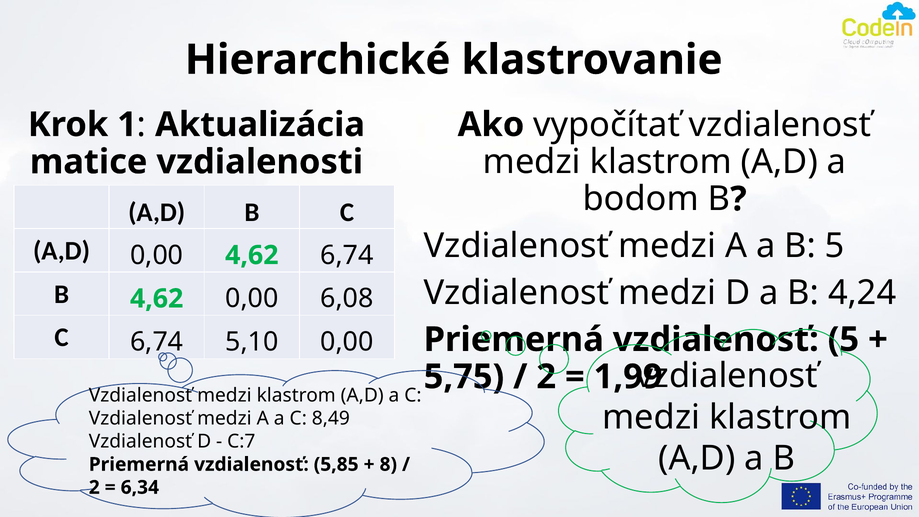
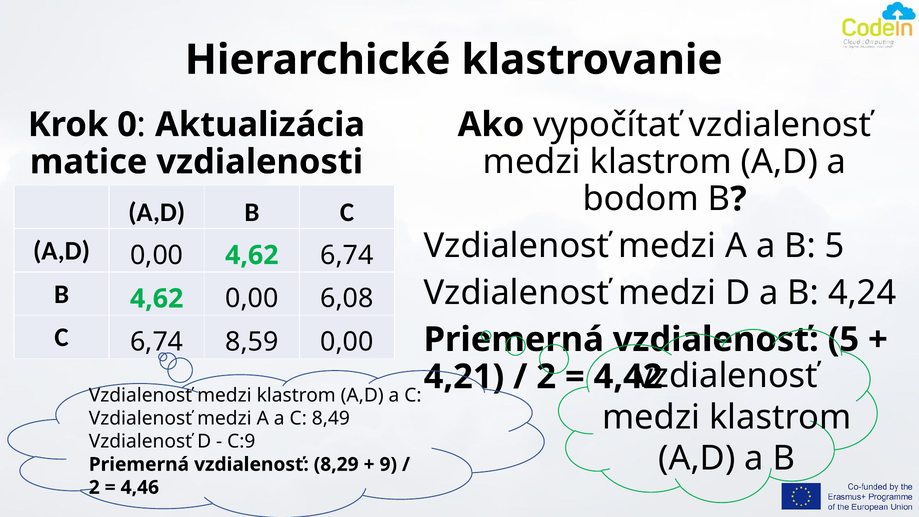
1: 1 -> 0 (127, 125)
5,10: 5,10 -> 8,59 (252, 342)
5,75: 5,75 -> 4,21 (464, 377)
1,99: 1,99 -> 4,42 (628, 377)
C:7: C:7 -> C:9 (241, 441)
5,85: 5,85 -> 8,29 (336, 464)
8: 8 -> 9 (388, 464)
6,34: 6,34 -> 4,46 (140, 487)
